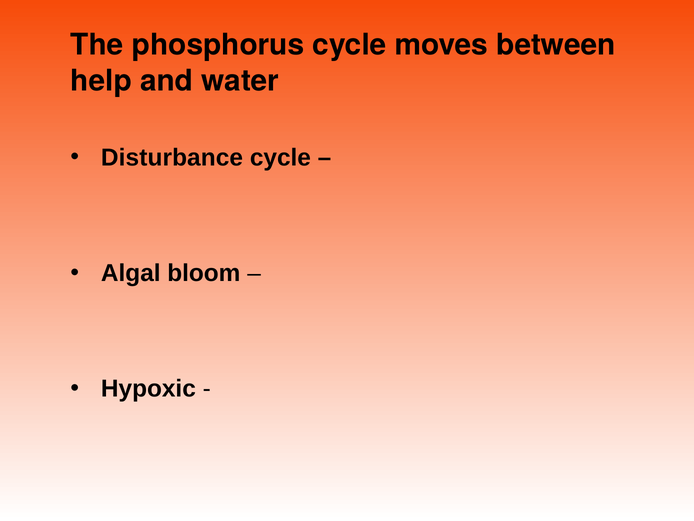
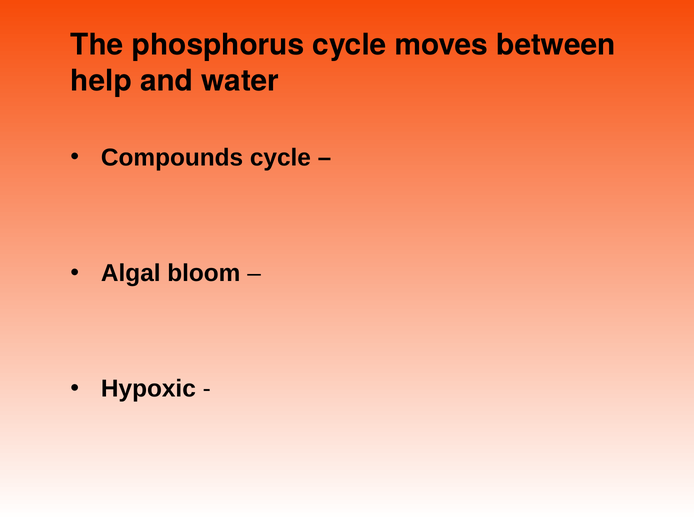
Disturbance: Disturbance -> Compounds (172, 158)
